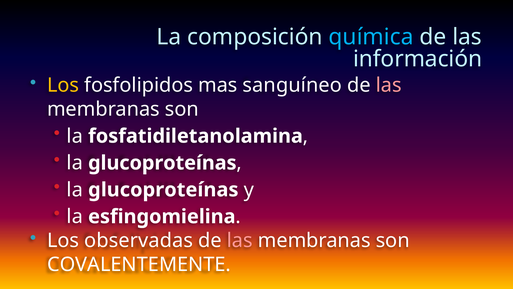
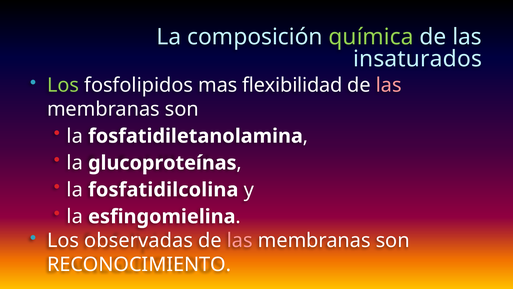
química colour: light blue -> light green (371, 37)
información: información -> insaturados (417, 59)
Los colour: yellow -> light green (63, 85)
sanguíneo: sanguíneo -> flexibilidad (292, 85)
glucoproteínas: glucoproteínas -> fosfatidilcolina (163, 190)
COVALENTEMENTE: COVALENTEMENTE -> RECONOCIMIENTO (139, 264)
